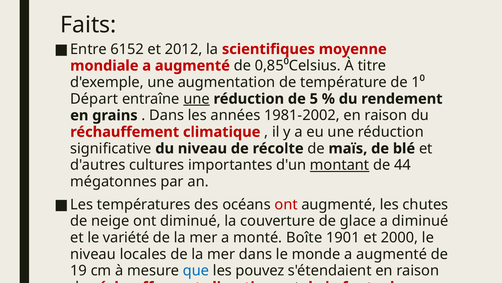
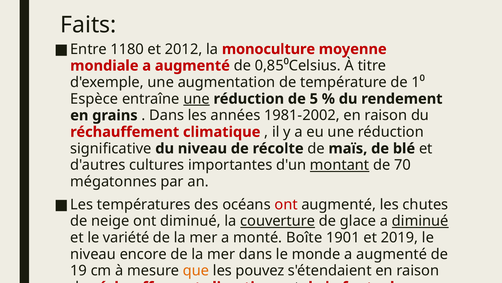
6152: 6152 -> 1180 (127, 49)
scientifiques: scientifiques -> monoculture (269, 49)
Départ: Départ -> Espèce (94, 99)
44: 44 -> 70 (402, 165)
couverture underline: none -> present (278, 221)
diminué underline: none -> present (420, 221)
2000: 2000 -> 2019 (399, 237)
locales: locales -> encore (143, 254)
que colour: blue -> orange (196, 270)
